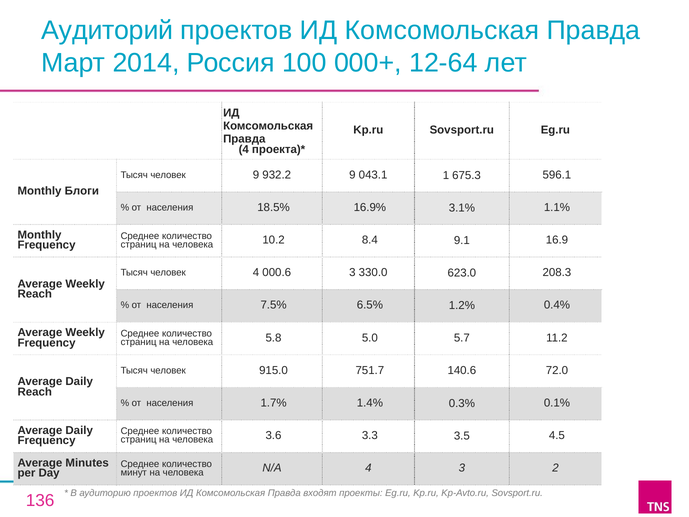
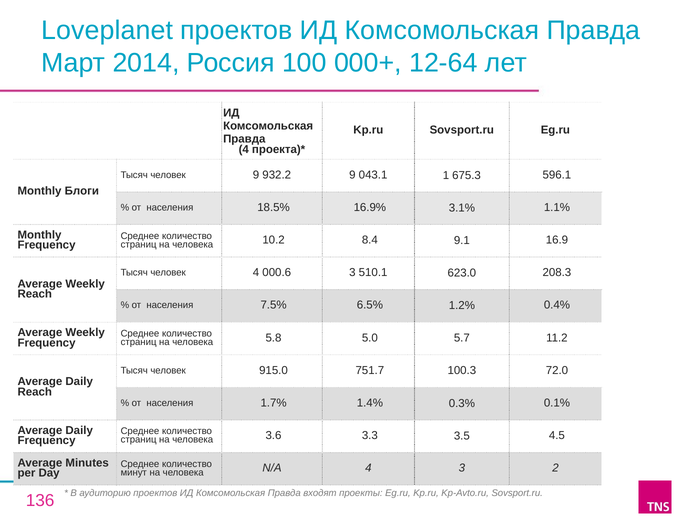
Аудиторий: Аудиторий -> Loveplanet (107, 31)
330.0: 330.0 -> 510.1 (373, 272)
140.6: 140.6 -> 100.3 (462, 370)
